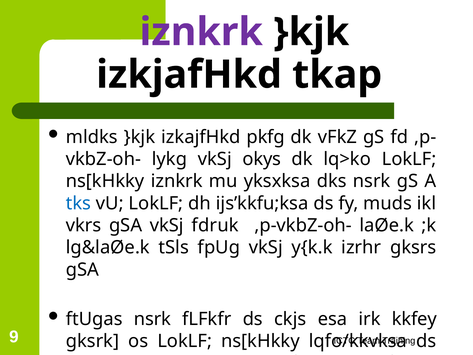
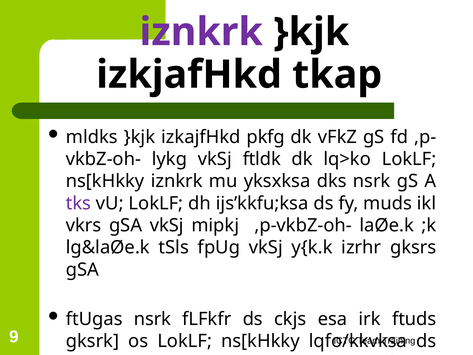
okys: okys -> ftldk (262, 159)
tks colour: blue -> purple (78, 203)
fdruk: fdruk -> mipkj (215, 225)
kkfey: kkfey -> ftuds (414, 319)
